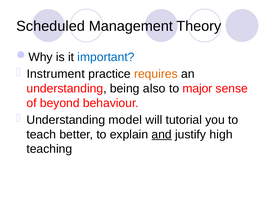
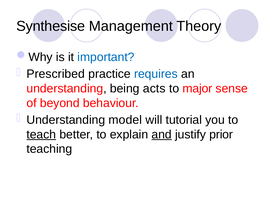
Scheduled: Scheduled -> Synthesise (51, 26)
Instrument: Instrument -> Prescribed (56, 74)
requires colour: orange -> blue (156, 74)
also: also -> acts (154, 89)
teach underline: none -> present (41, 134)
high: high -> prior (221, 134)
